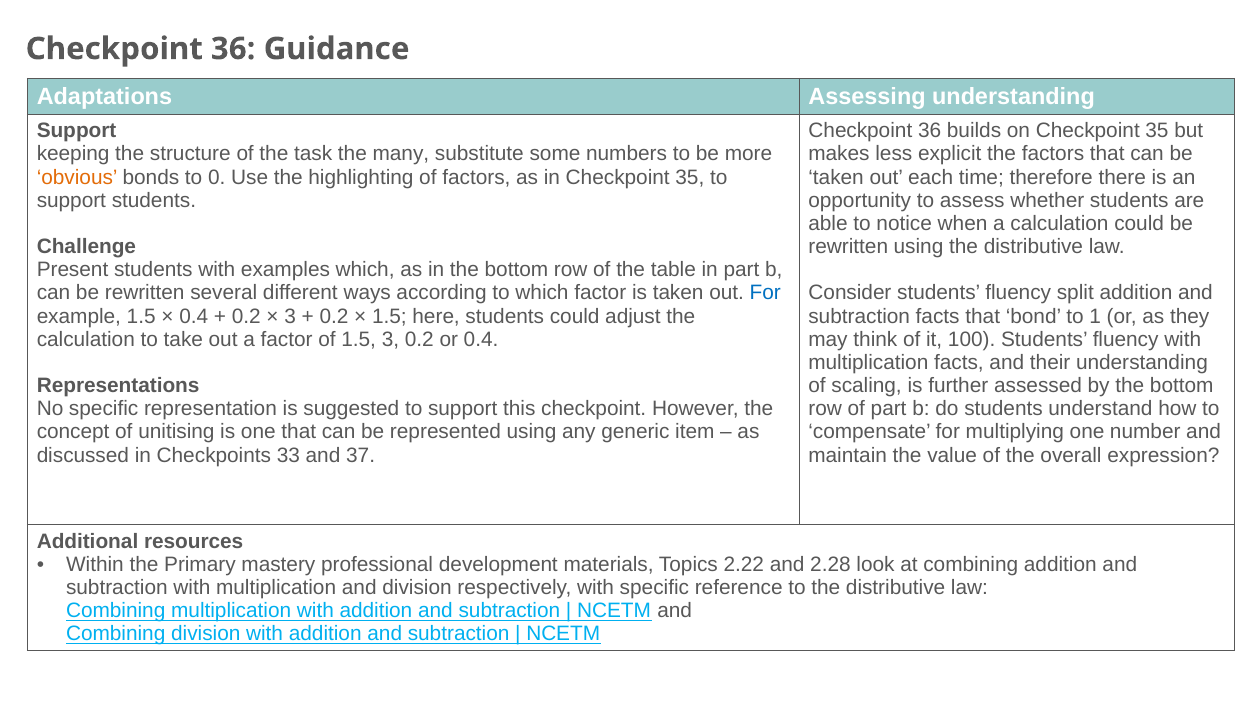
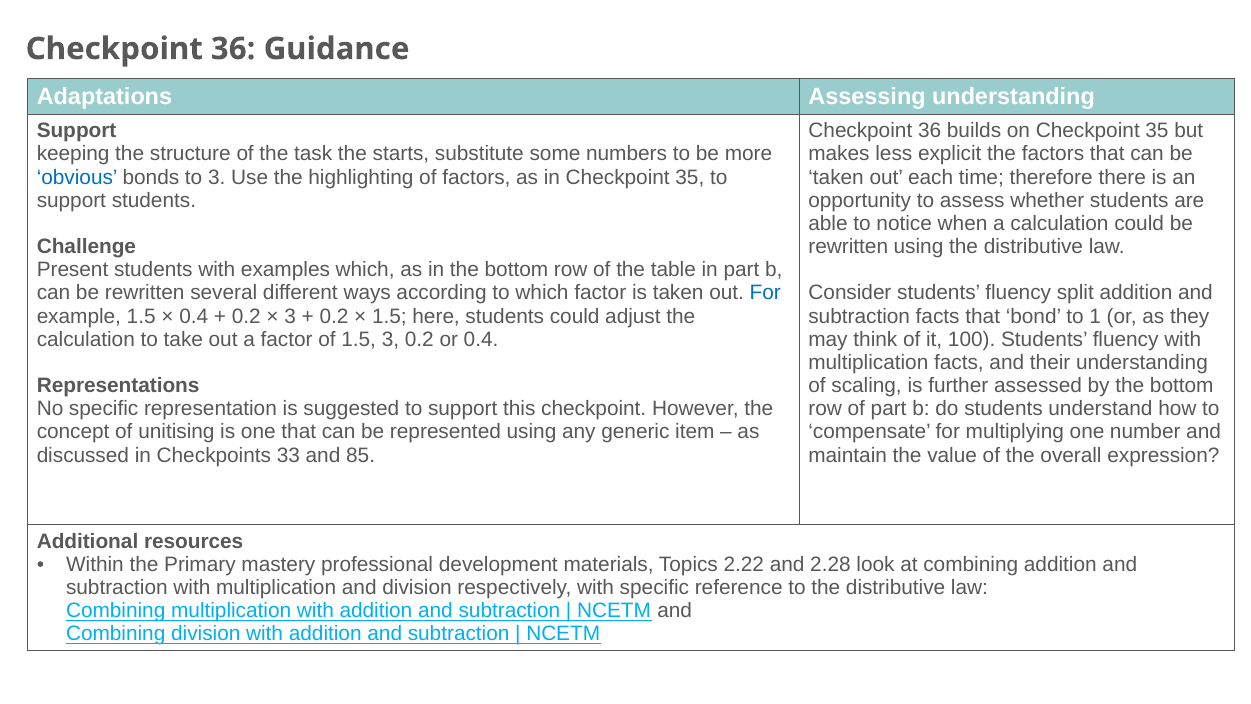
many: many -> starts (401, 154)
obvious colour: orange -> blue (77, 177)
to 0: 0 -> 3 (217, 177)
37: 37 -> 85 (361, 455)
